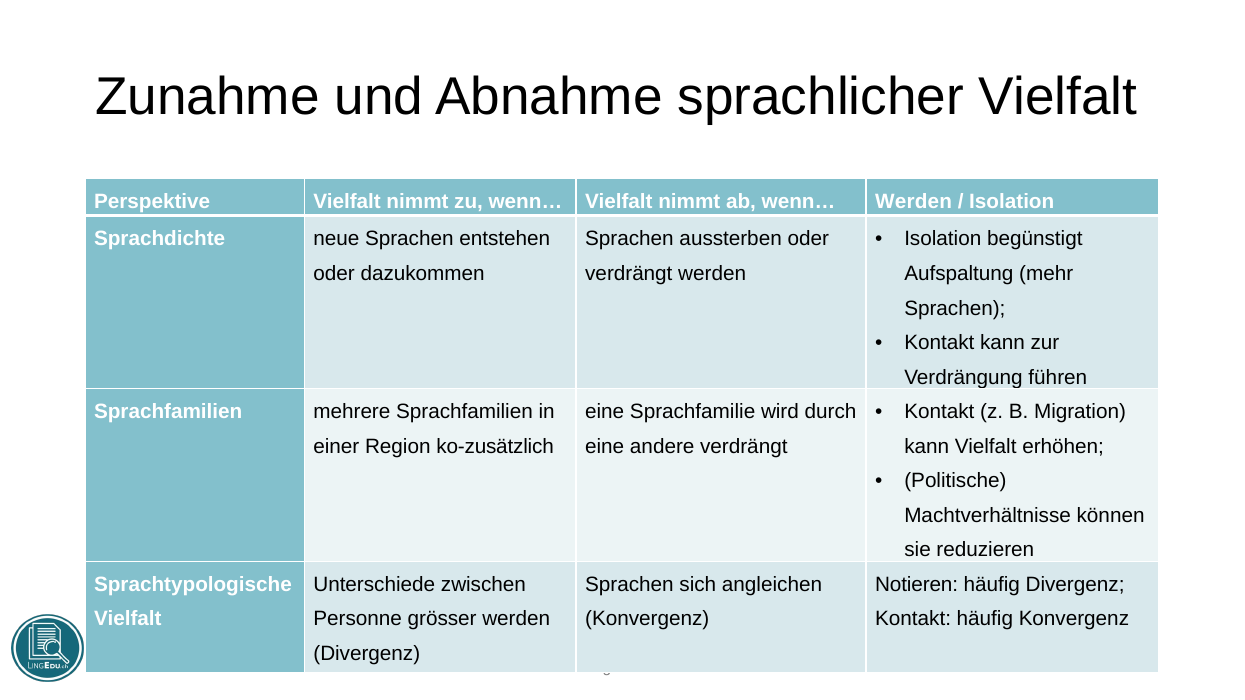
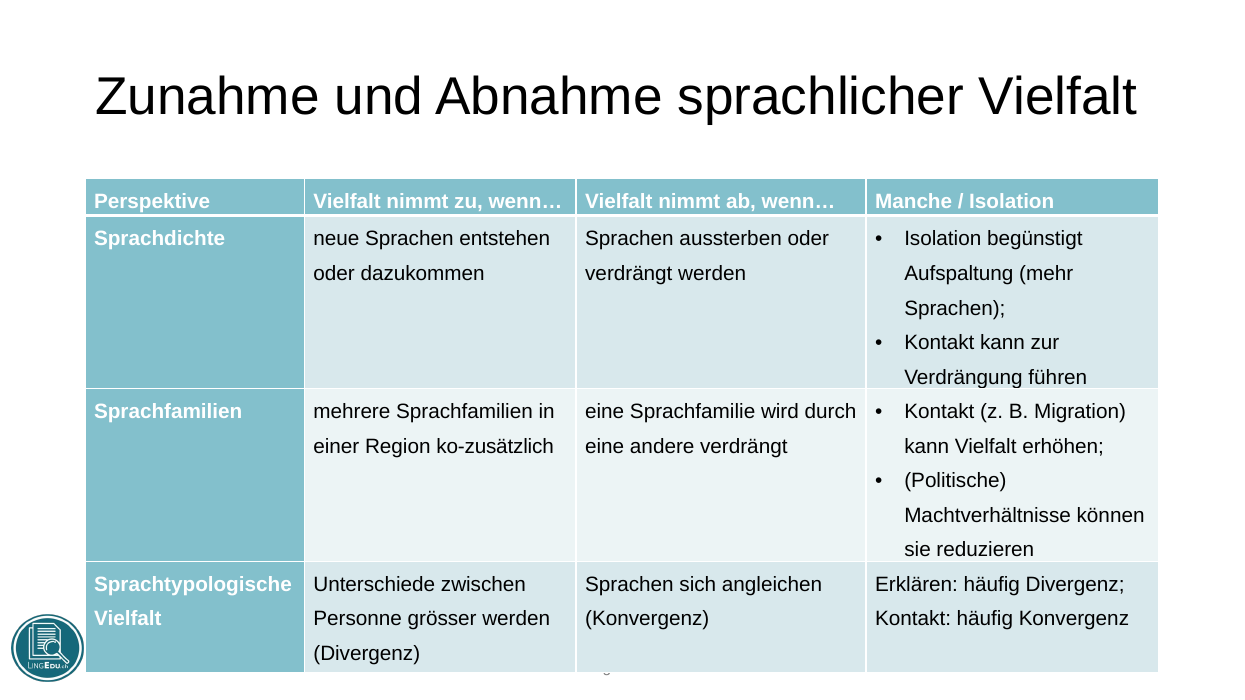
wenn… Werden: Werden -> Manche (914, 202)
Notieren: Notieren -> Erklären (917, 585)
